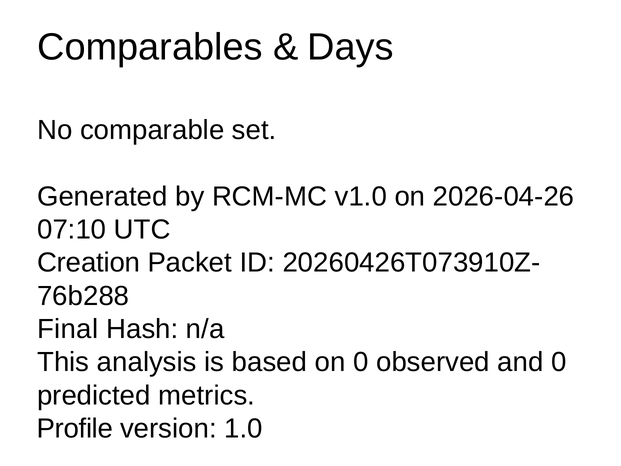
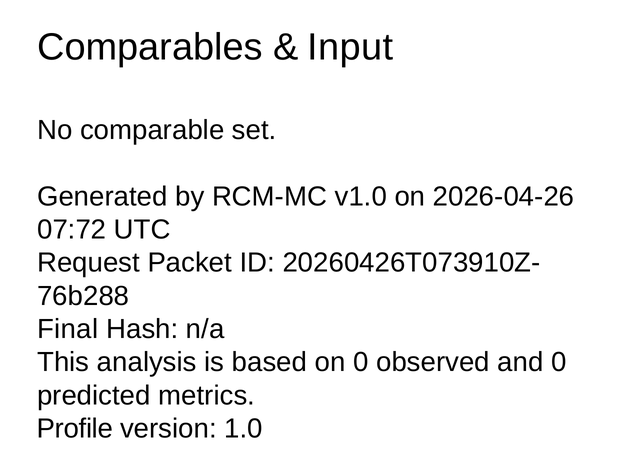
Days: Days -> Input (350, 47)
07:10: 07:10 -> 07:72 (72, 230)
Creation: Creation -> Request (89, 263)
